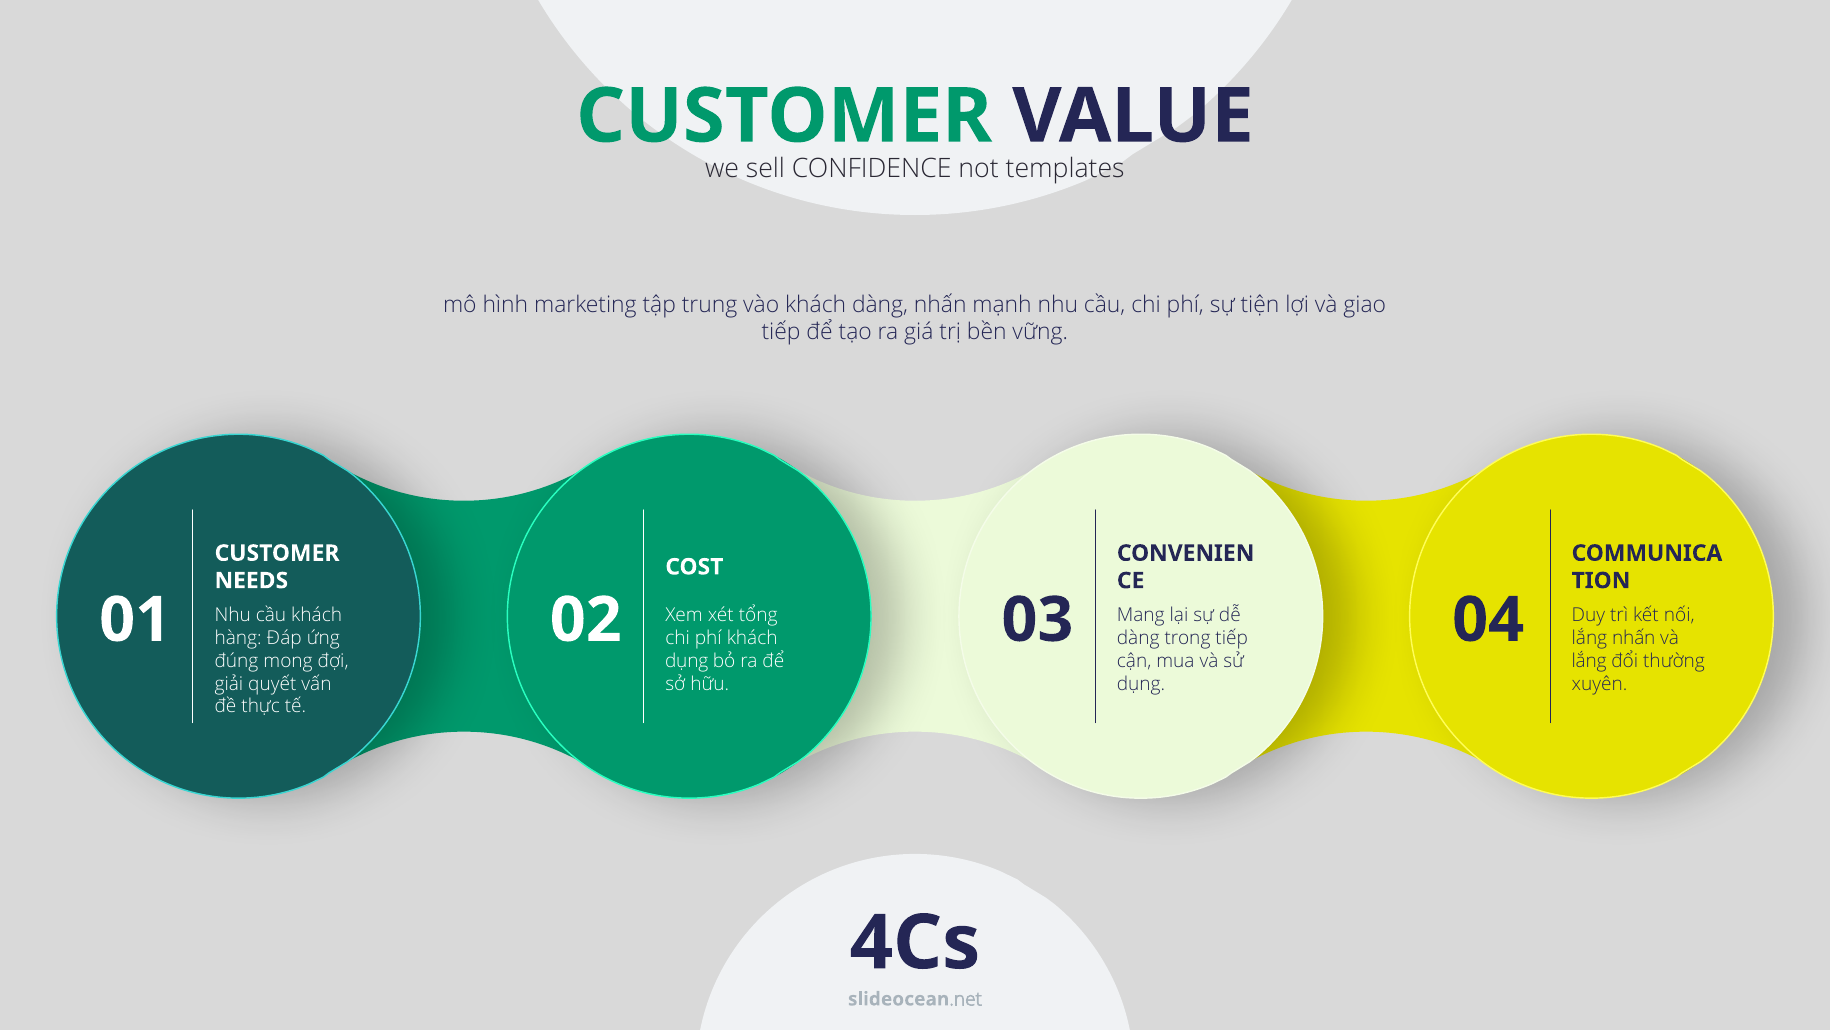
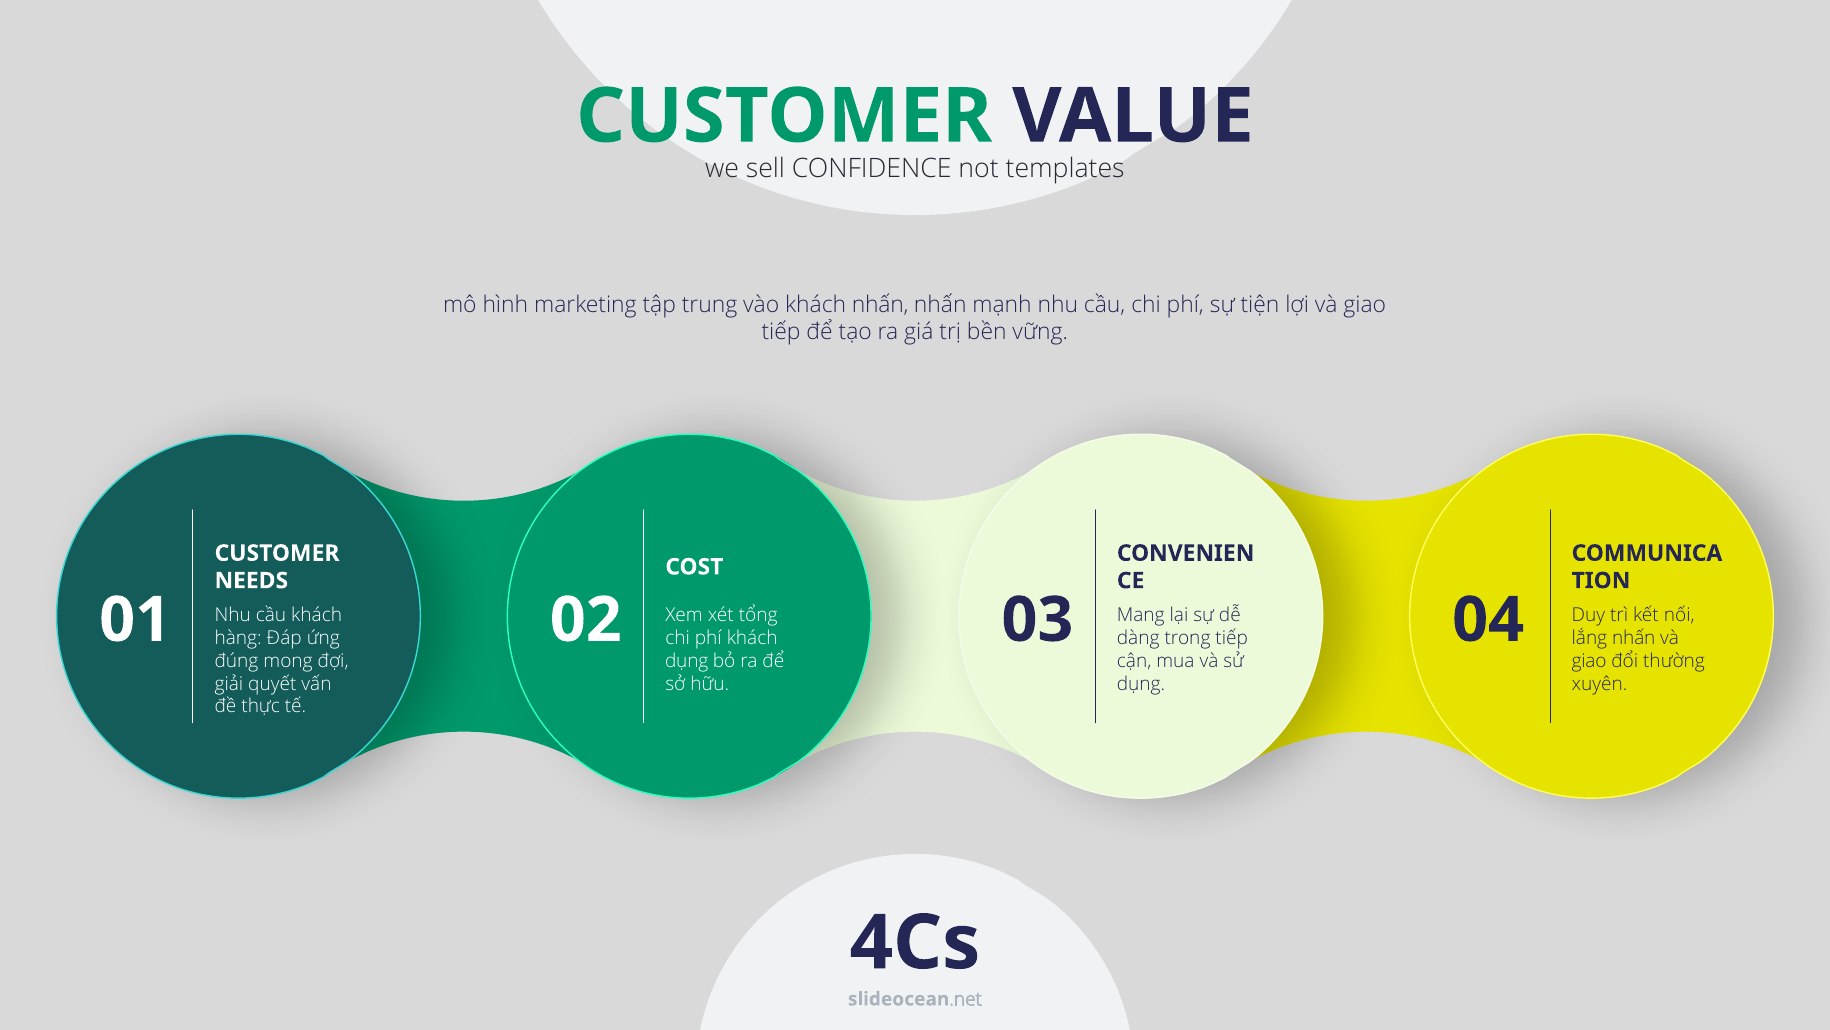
khách dàng: dàng -> nhấn (880, 305)
lắng: lắng -> giao (1589, 660)
